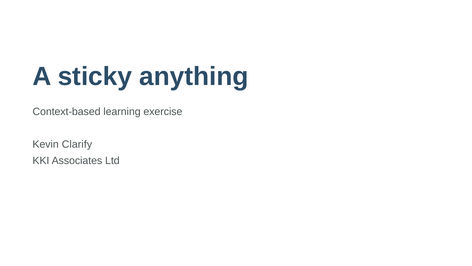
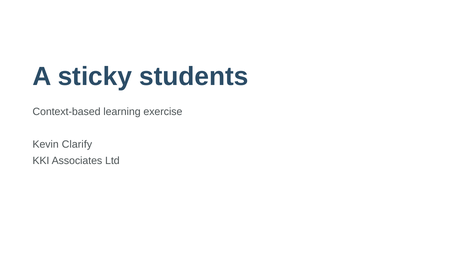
anything: anything -> students (194, 76)
